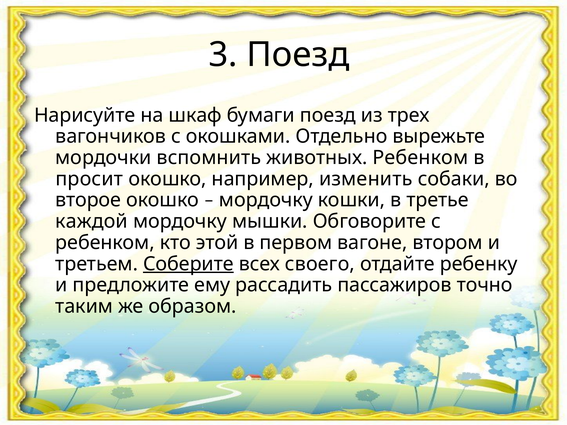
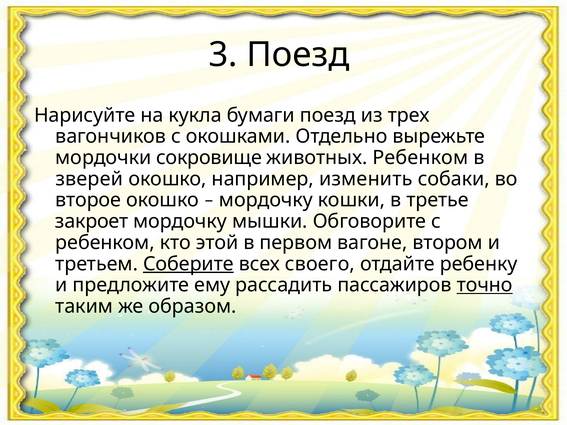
шкаф: шкаф -> кукла (195, 115)
вспомнить: вспомнить -> сокровище (209, 158)
просит: просит -> зверей (89, 179)
каждой: каждой -> закроет (92, 222)
точно underline: none -> present (485, 285)
